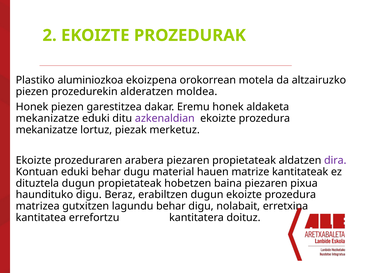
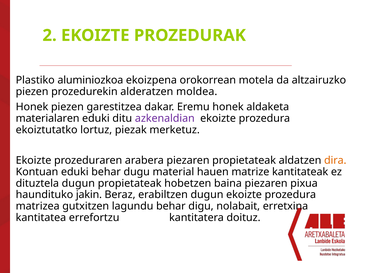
mekanizatze: mekanizatze -> materialaren (48, 119)
mekanizatze: mekanizatze -> ekoiztutatko (47, 130)
dira colour: purple -> orange (335, 161)
haundituko digu: digu -> jakin (89, 195)
